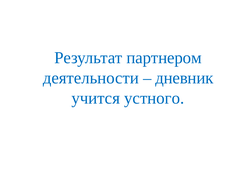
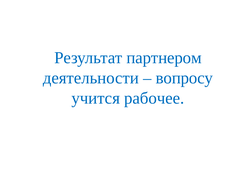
дневник: дневник -> вопросу (184, 78)
устного: устного -> рабочее (154, 98)
